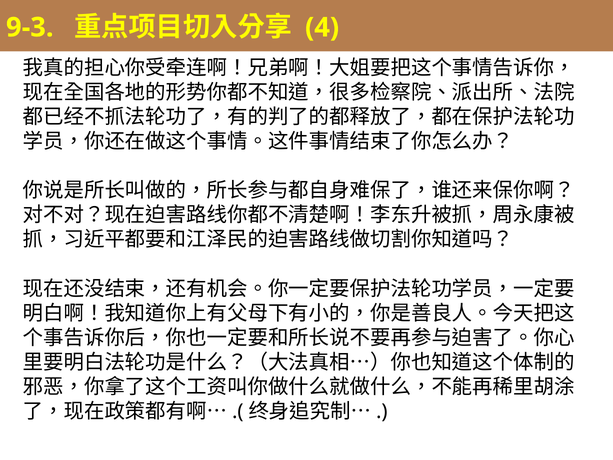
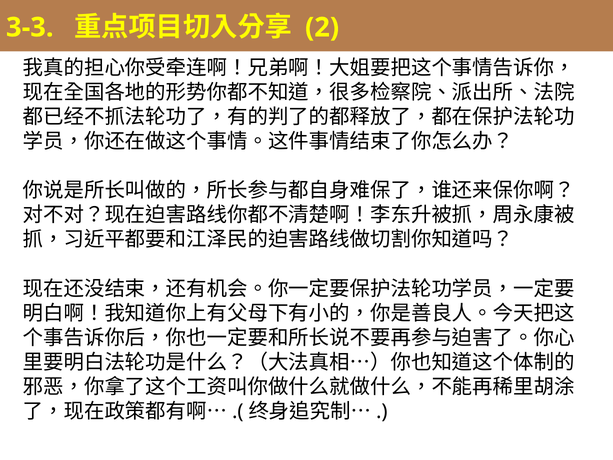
9-3: 9-3 -> 3-3 (30, 27)
4: 4 -> 2 (322, 27)
